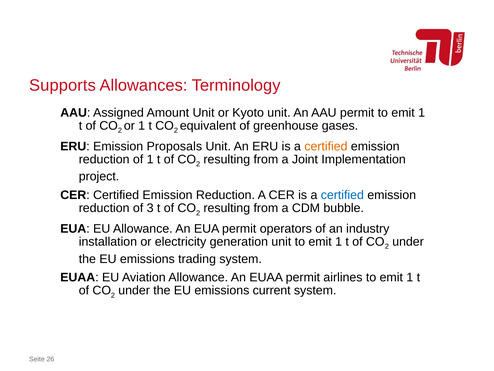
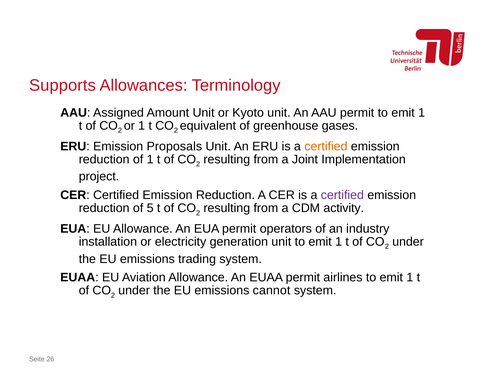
certified colour: blue -> purple (342, 195)
3: 3 -> 5 (150, 208)
bubble: bubble -> activity (344, 208)
current: current -> cannot (272, 290)
